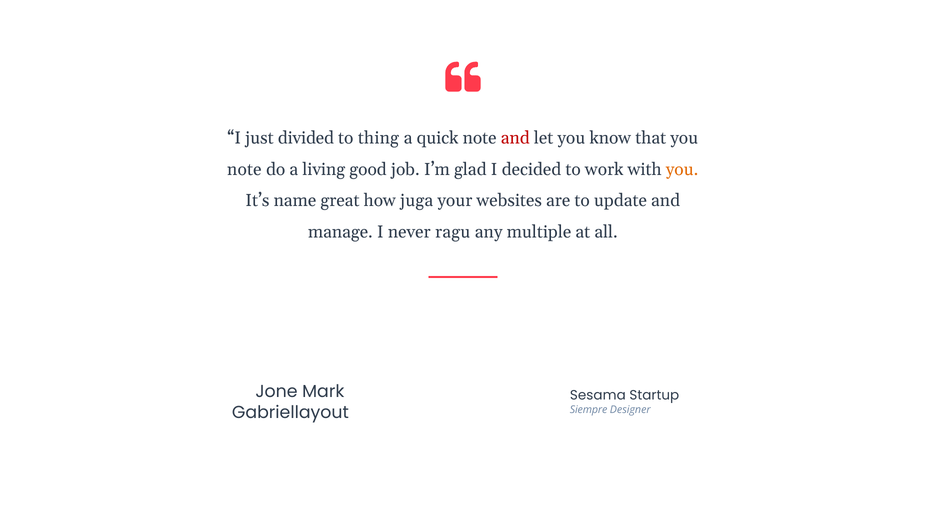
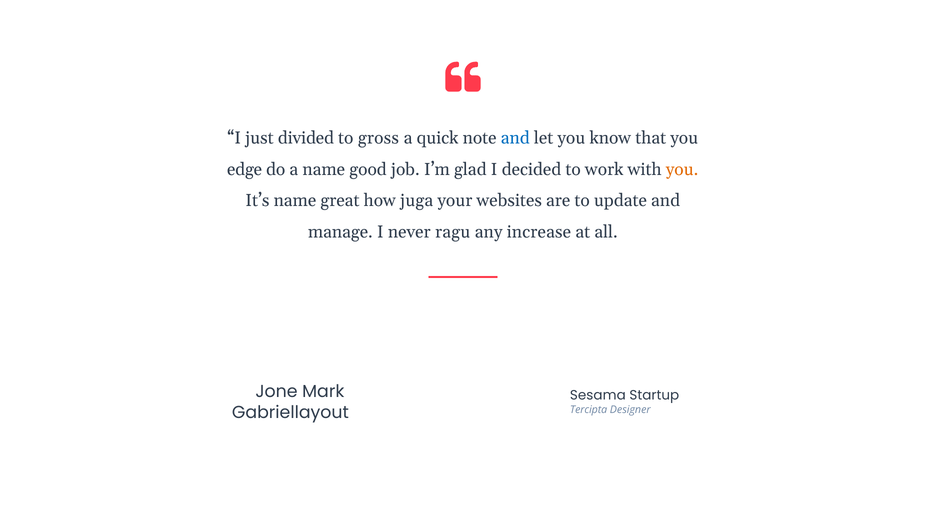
thing: thing -> gross (378, 138)
and colour: red -> blue (515, 138)
note: note -> edge (245, 169)
a living: living -> name (324, 169)
multiple: multiple -> increase (539, 232)
Siempre: Siempre -> Tercipta (589, 410)
